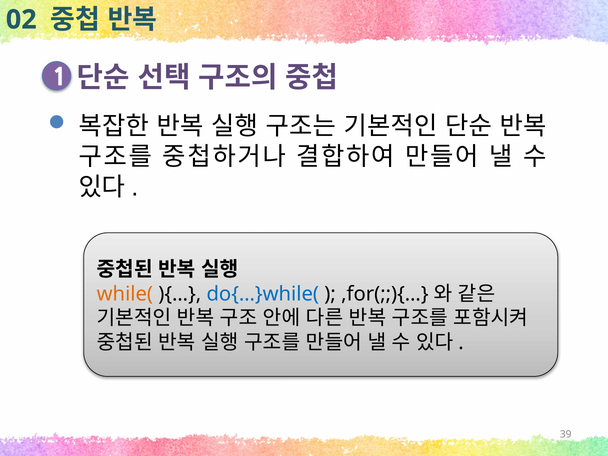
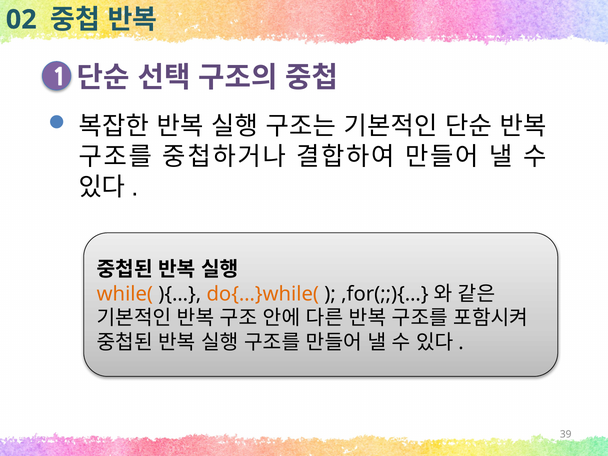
do{…}while( colour: blue -> orange (263, 294)
